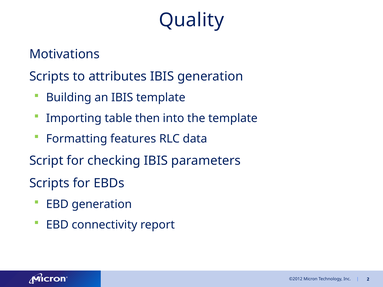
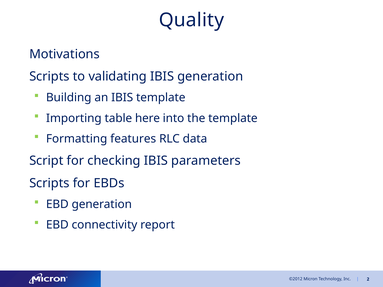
attributes: attributes -> validating (118, 77)
then: then -> here (148, 118)
